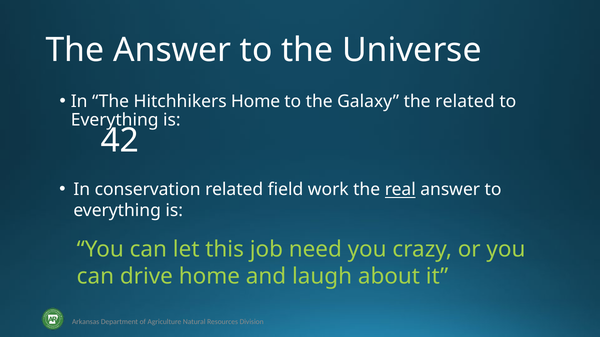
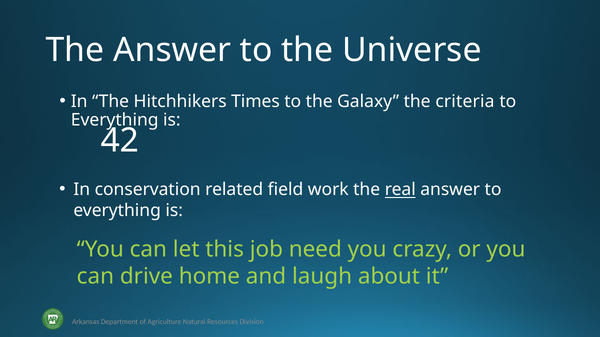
Hitchhikers Home: Home -> Times (255, 101)
the related: related -> criteria (465, 101)
